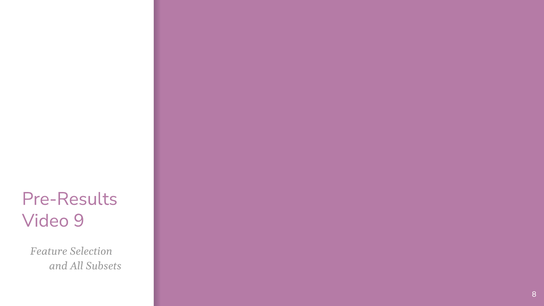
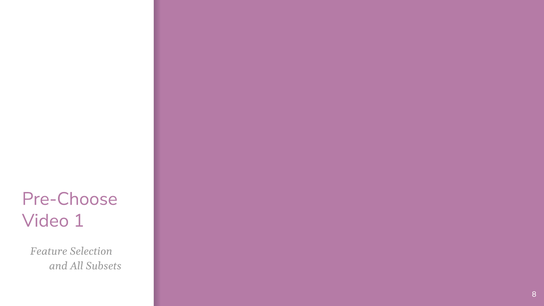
Pre-Results: Pre-Results -> Pre-Choose (70, 199)
9: 9 -> 1 (79, 221)
